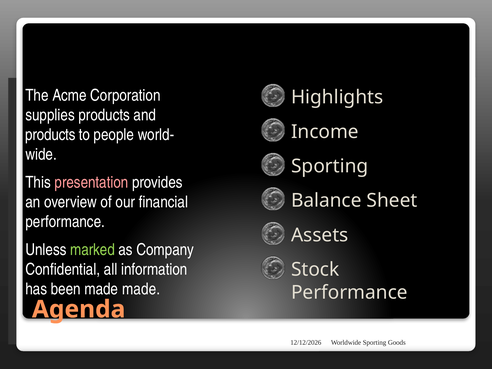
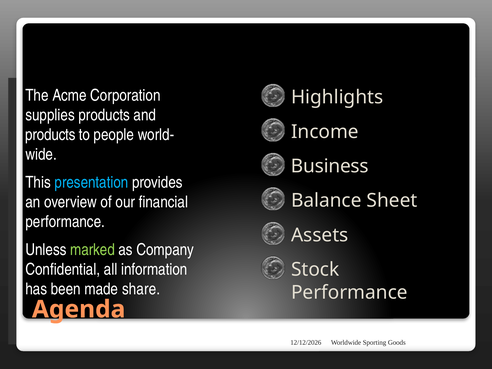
Sporting: Sporting -> Business (330, 166)
presentation colour: pink -> light blue (92, 182)
made made: made -> share (141, 289)
